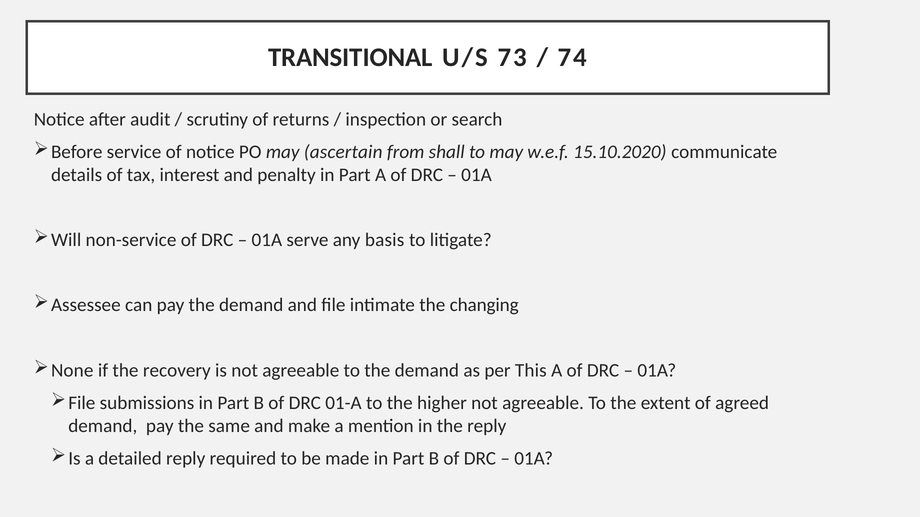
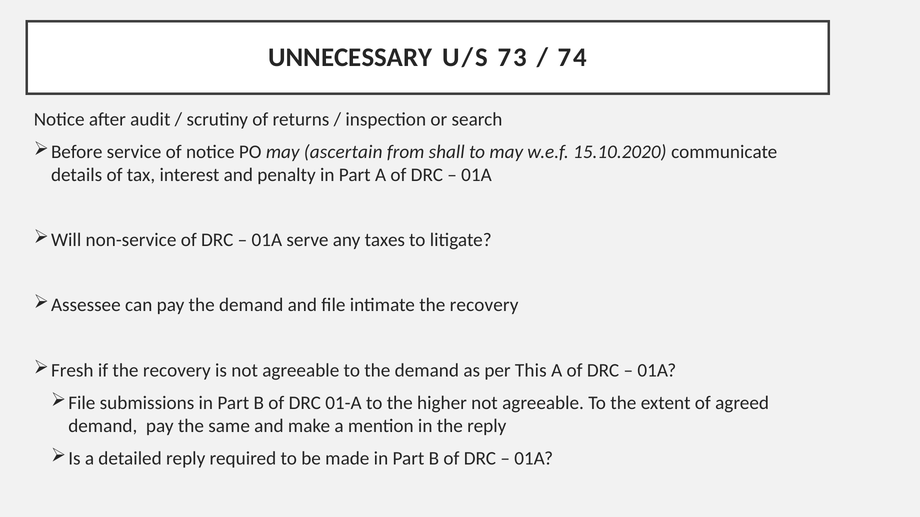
TRANSITIONAL: TRANSITIONAL -> UNNECESSARY (350, 57)
basis: basis -> taxes (385, 240)
intimate the changing: changing -> recovery (484, 305)
None: None -> Fresh (72, 371)
